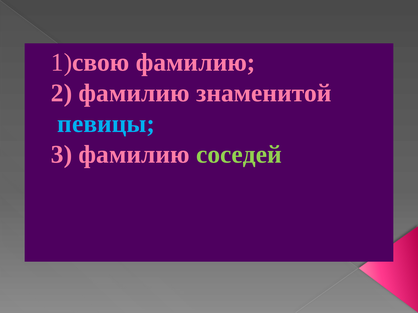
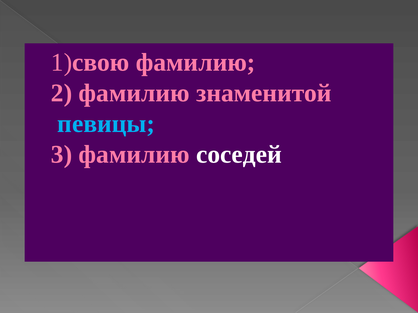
соседей colour: light green -> white (239, 155)
